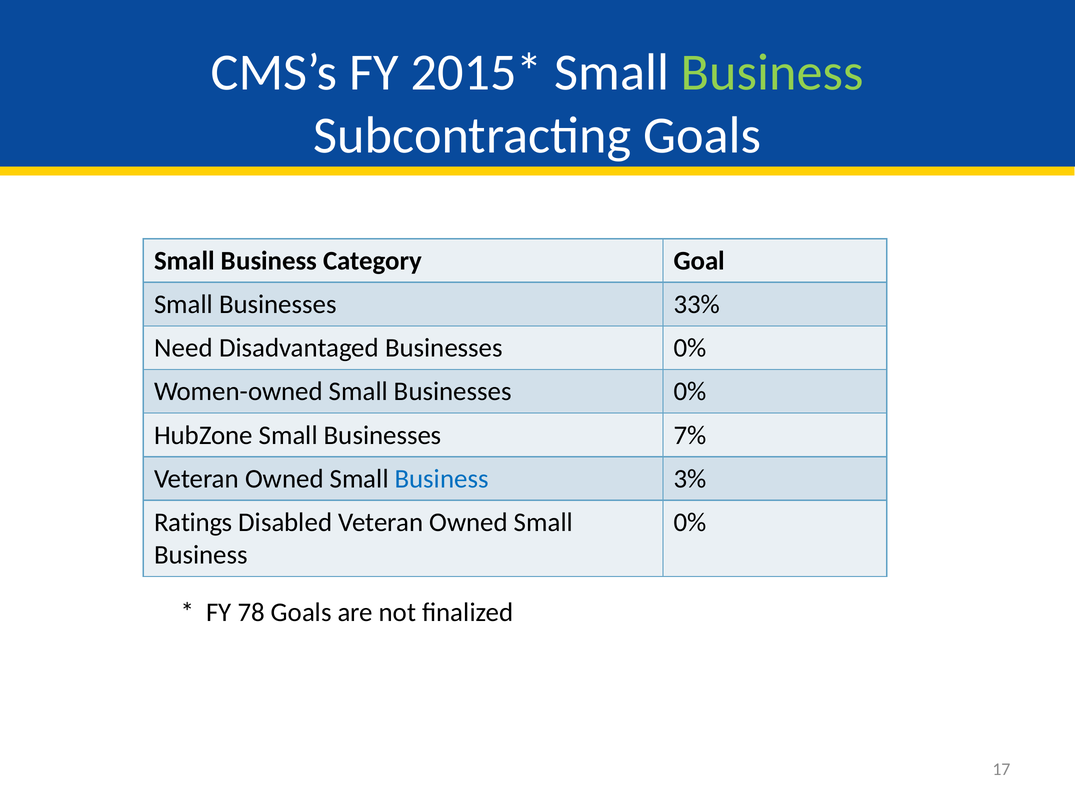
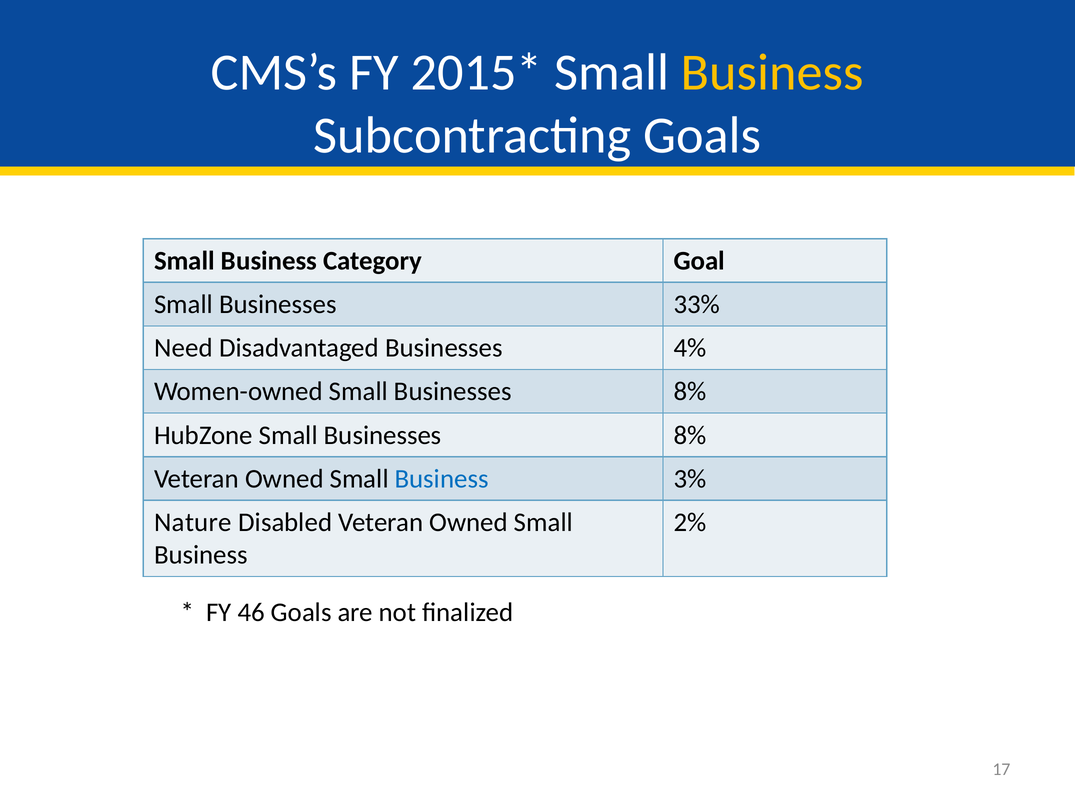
Business colour: light green -> yellow (772, 73)
Disadvantaged Businesses 0%: 0% -> 4% (690, 348)
Women-owned Small Businesses 0%: 0% -> 8% (690, 392)
HubZone Small Businesses 7%: 7% -> 8% (690, 435)
Ratings: Ratings -> Nature (193, 522)
0%: 0% -> 2% (690, 522)
78: 78 -> 46 (251, 612)
